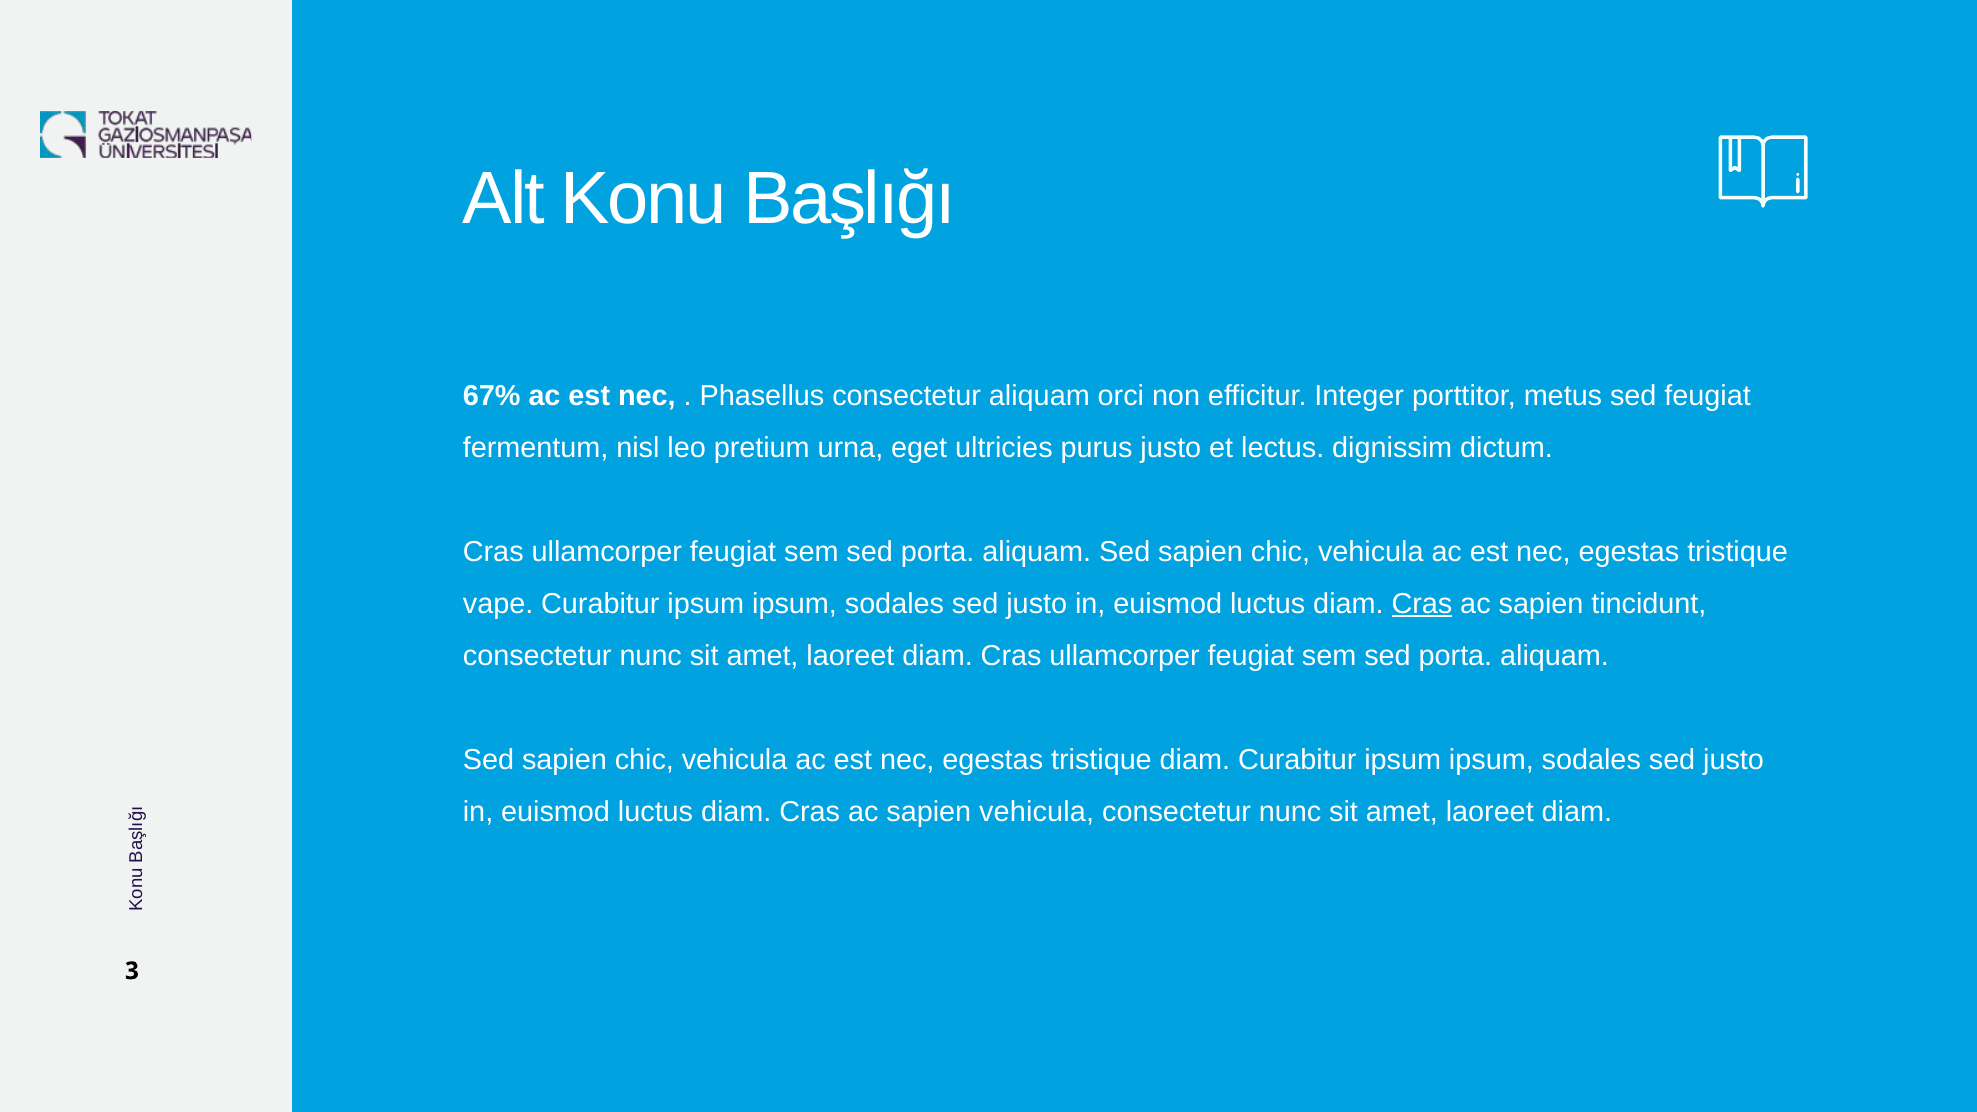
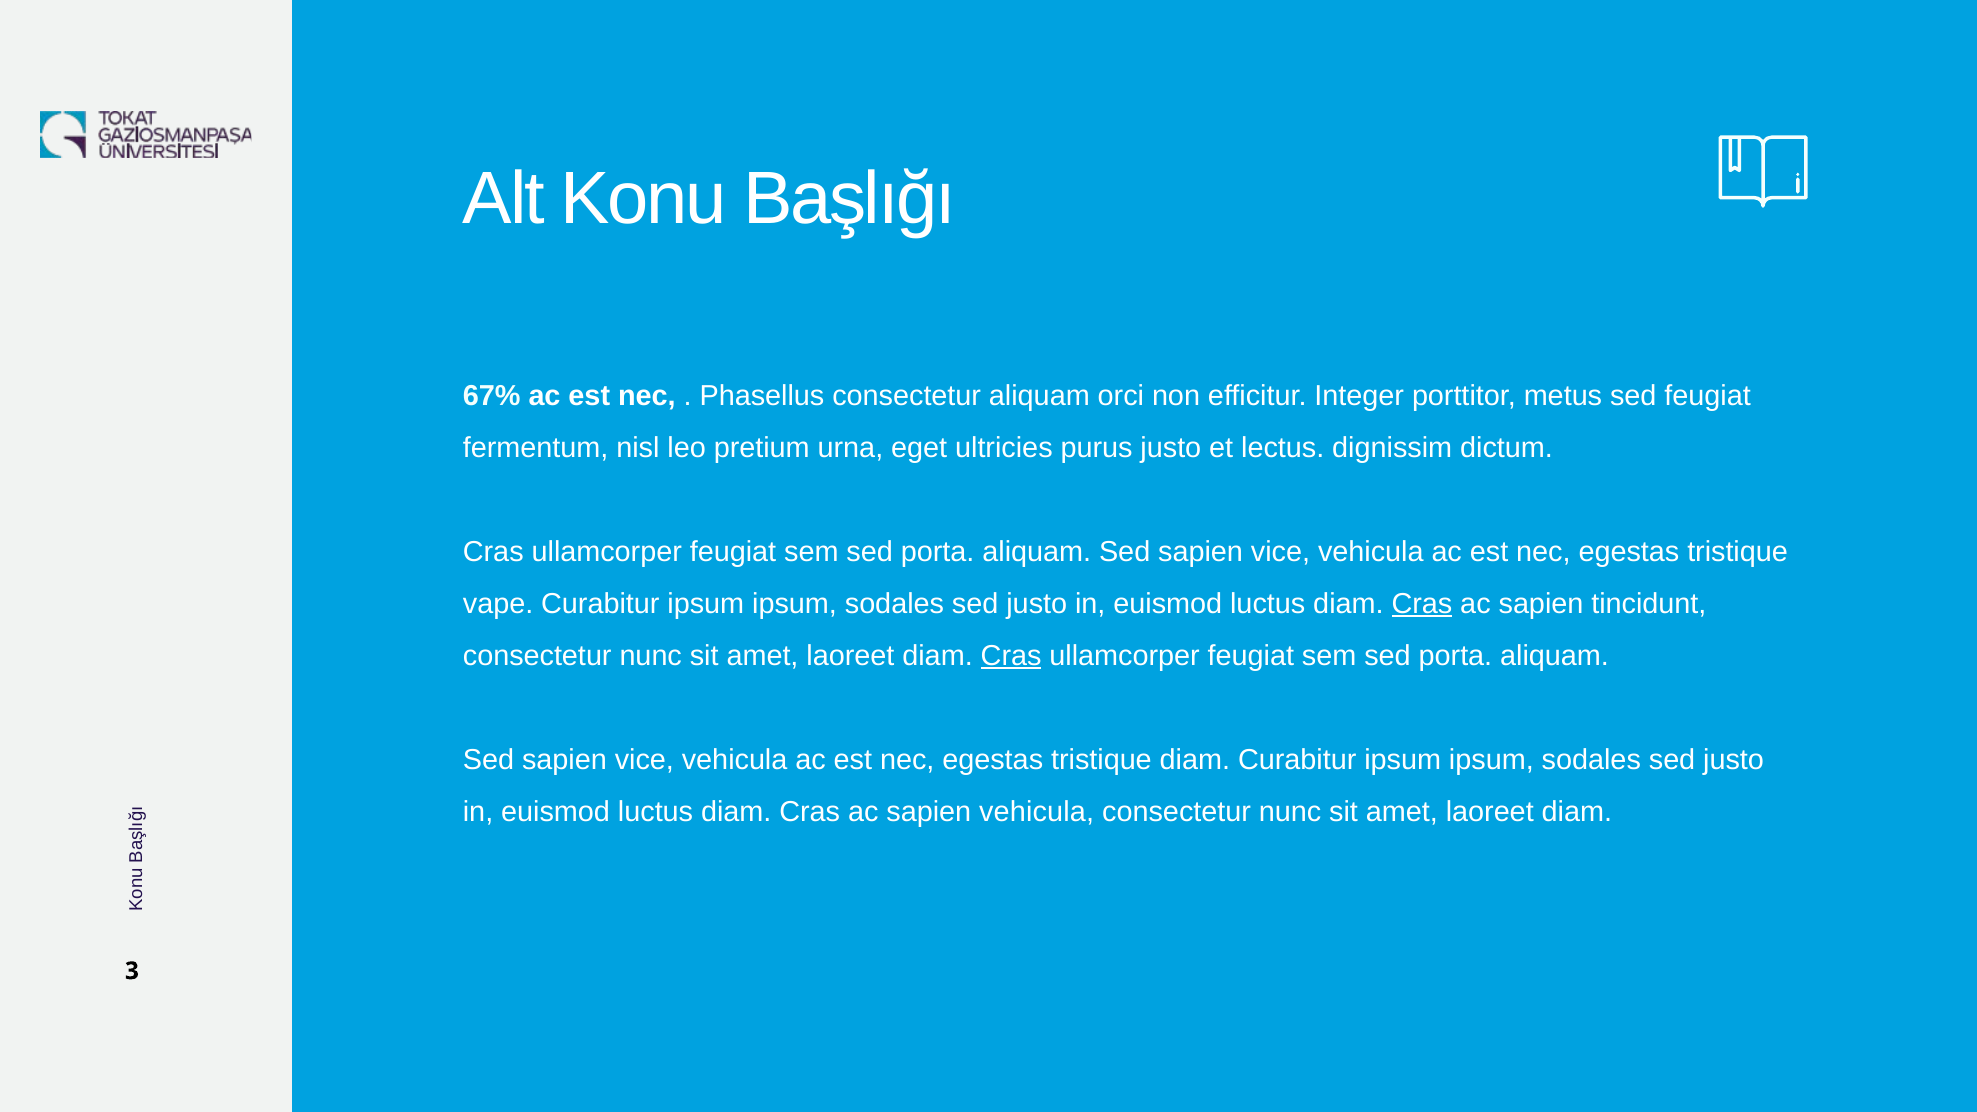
chic: chic -> vice (1281, 552)
Cras underline: none -> present (1011, 656)
chic: chic -> vice (644, 760)
